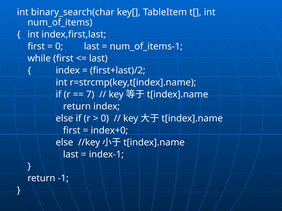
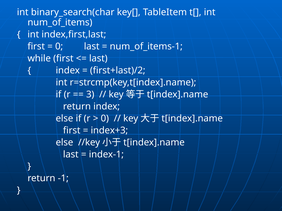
7: 7 -> 3 (90, 95)
index+0: index+0 -> index+3 (109, 131)
